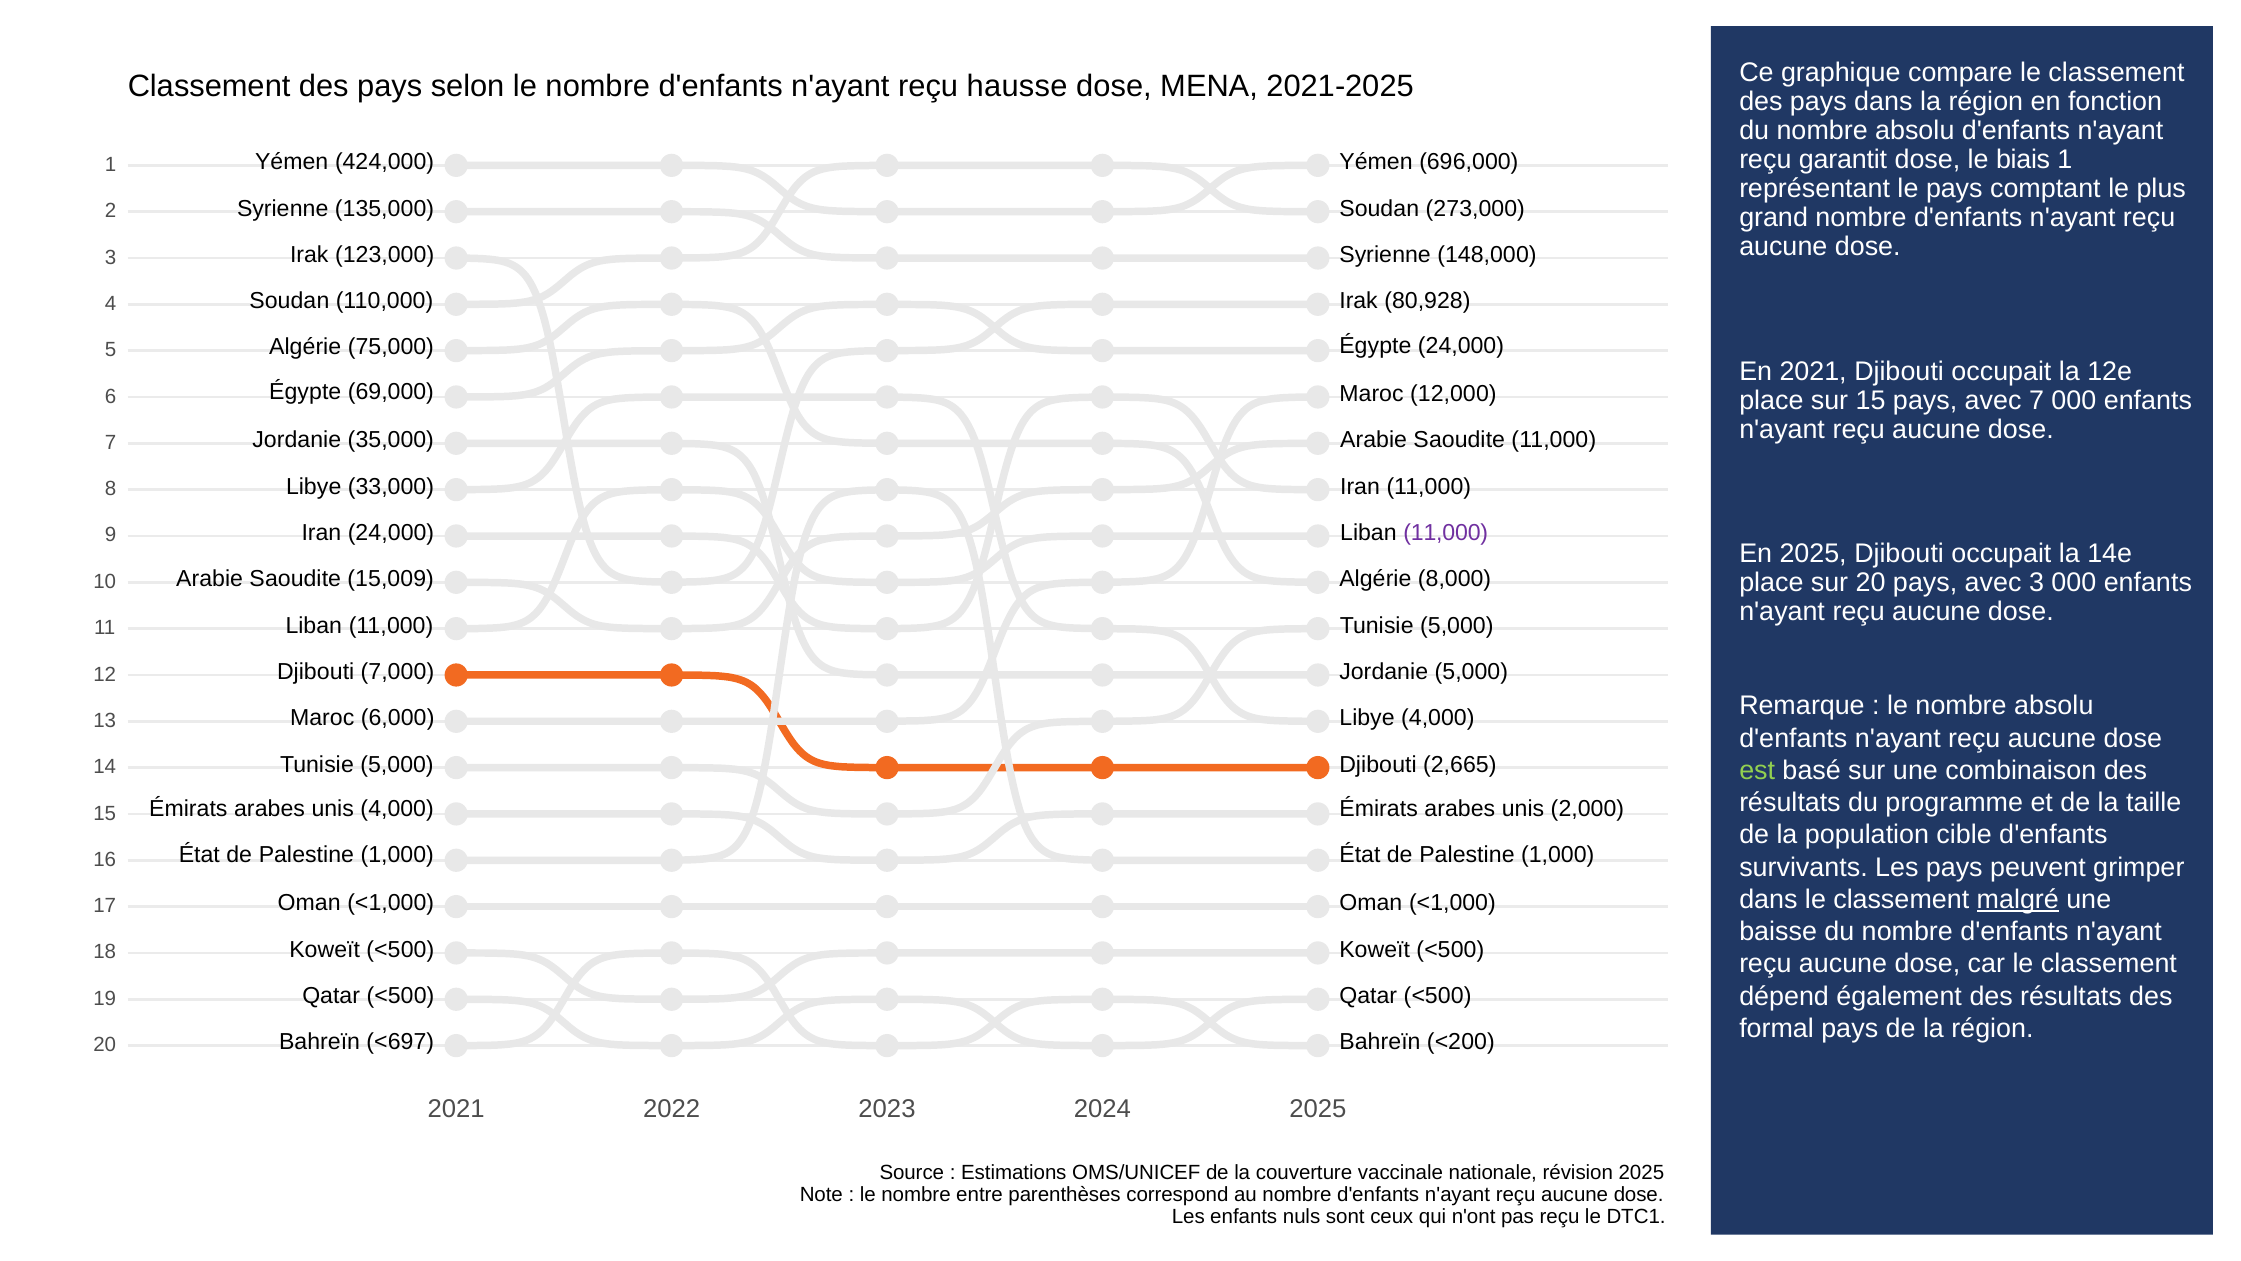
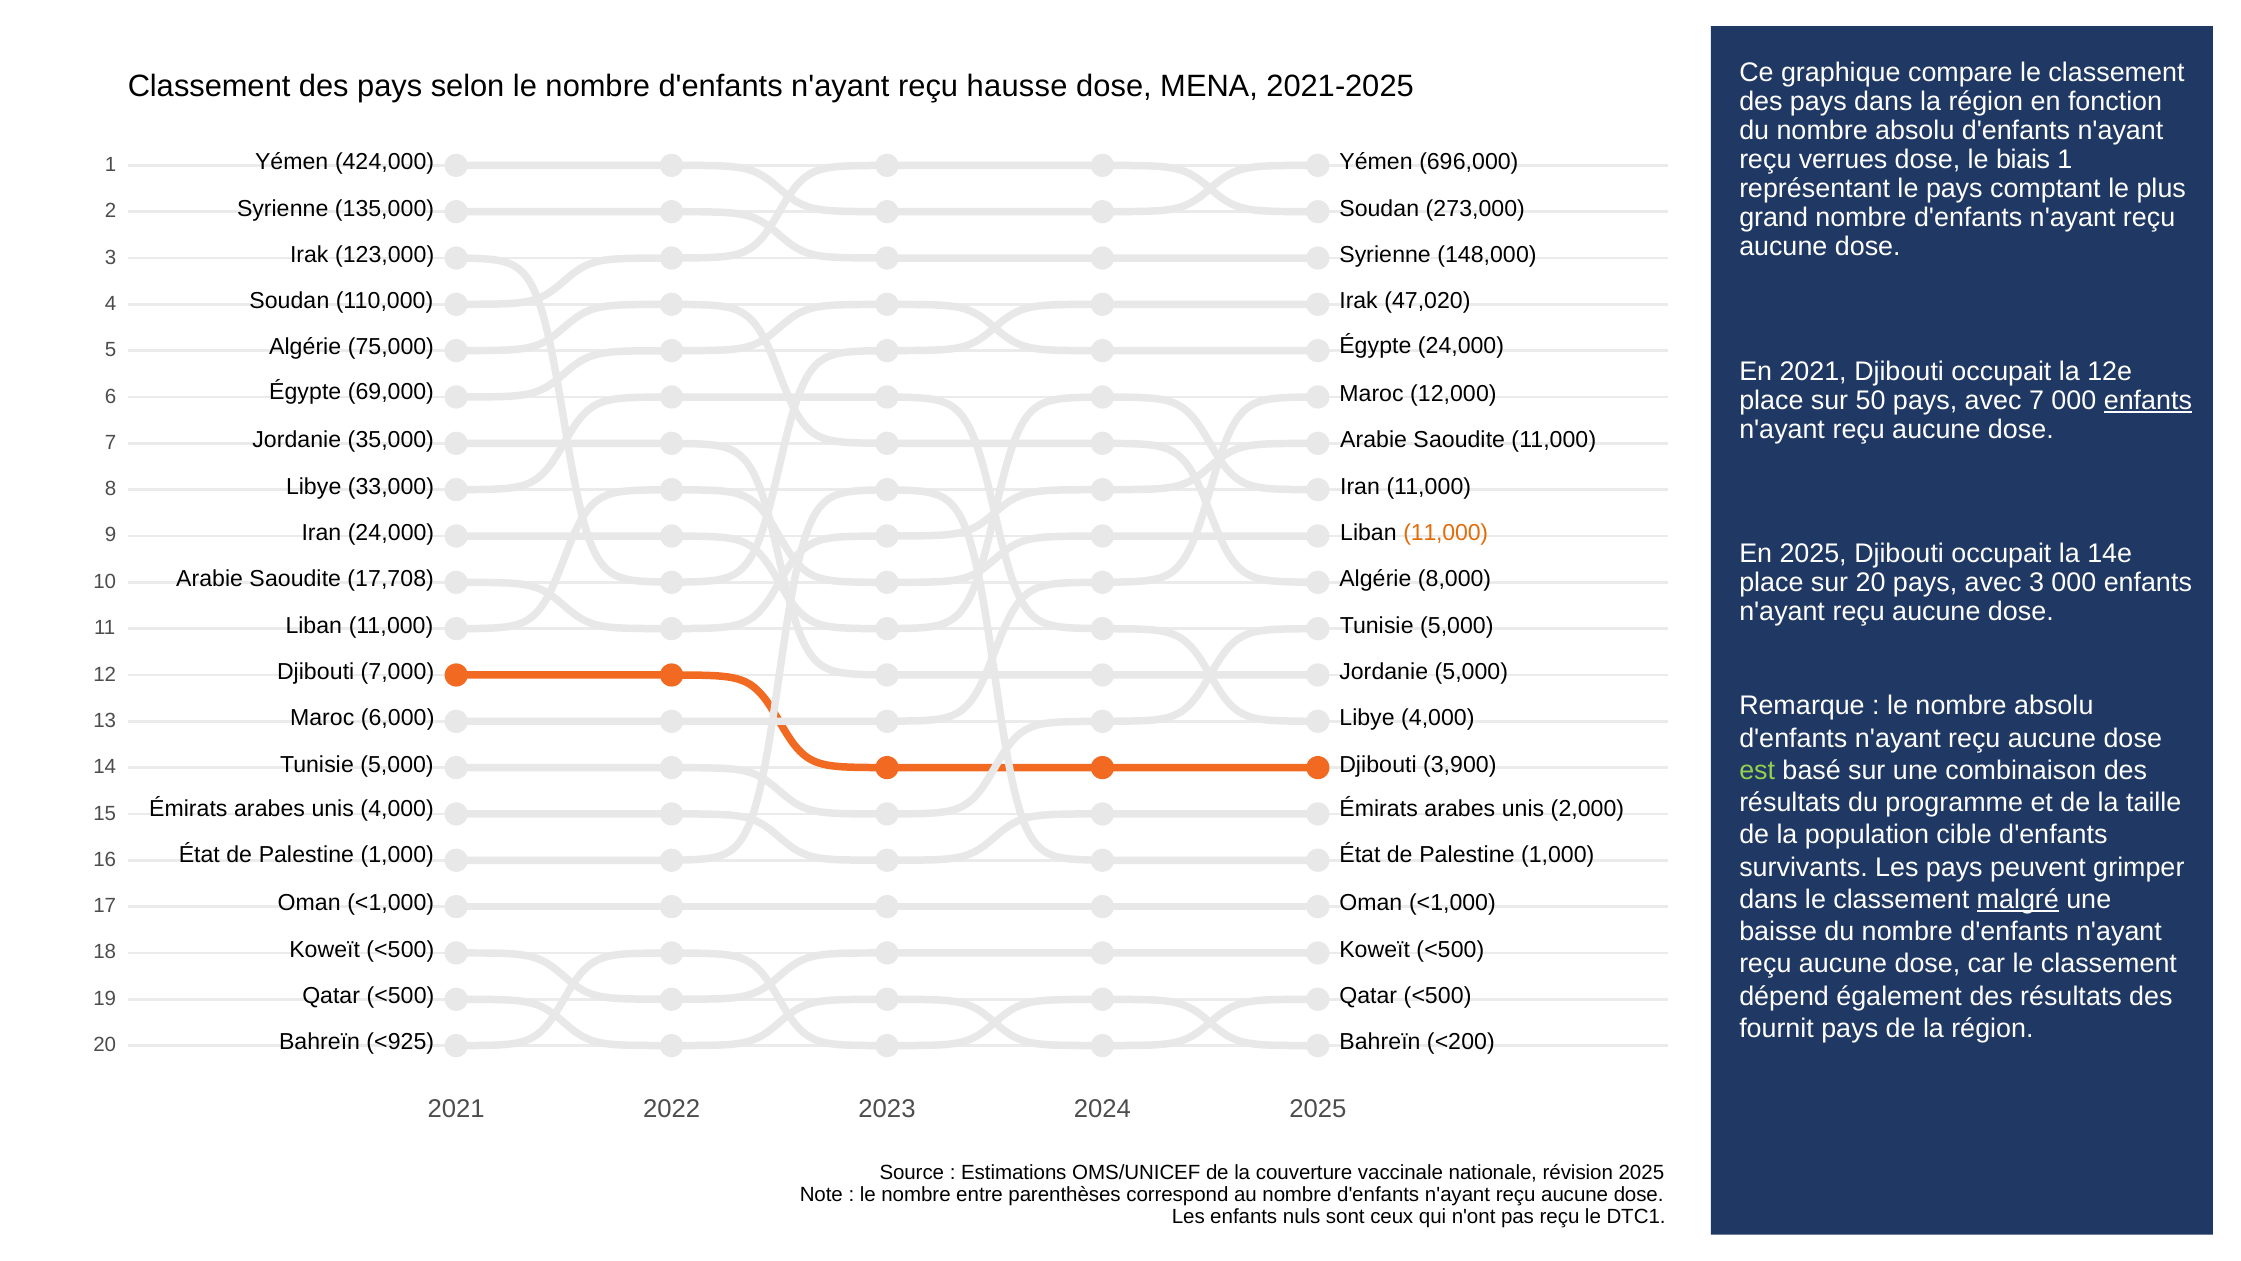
garantit: garantit -> verrues (1843, 160)
80,928: 80,928 -> 47,020 (1427, 301)
sur 15: 15 -> 50 (1871, 400)
enfants underline: none -> present (2148, 400)
11,000 colour: purple -> orange (1446, 533)
15,009: 15,009 -> 17,708 (391, 579)
2,665: 2,665 -> 3,900 (1460, 764)
formal: formal -> fournit (1777, 1028)
<697: <697 -> <925 (400, 1042)
